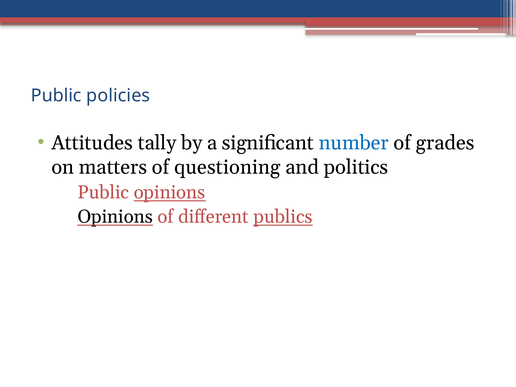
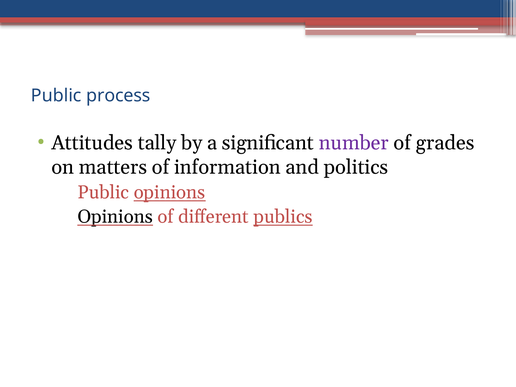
policies: policies -> process (118, 96)
number colour: blue -> purple (354, 143)
questioning: questioning -> information (227, 167)
